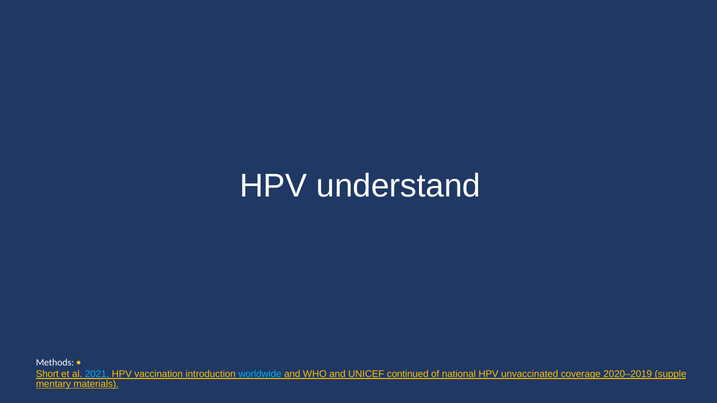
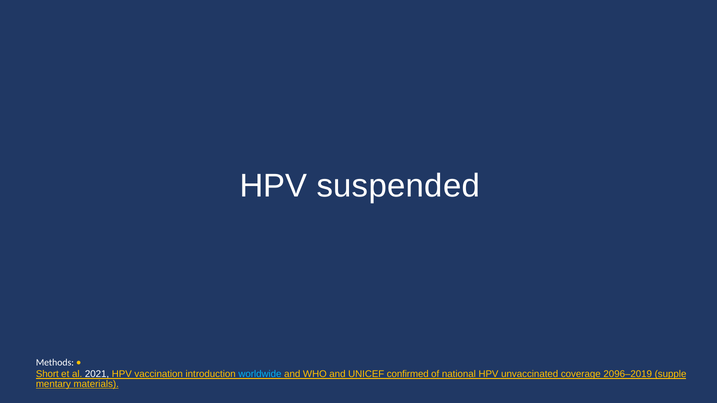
understand: understand -> suspended (398, 186)
2021 colour: light blue -> white (97, 374)
continued: continued -> confirmed (408, 374)
2020–2019: 2020–2019 -> 2096–2019 (628, 374)
